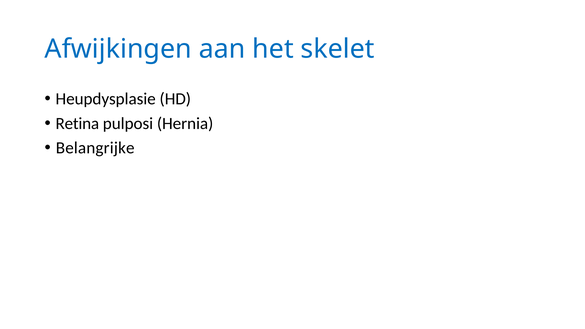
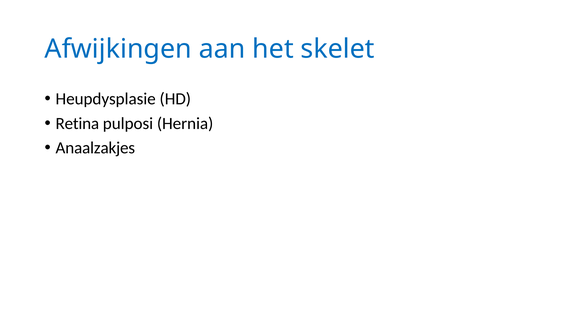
Belangrijke: Belangrijke -> Anaalzakjes (95, 148)
